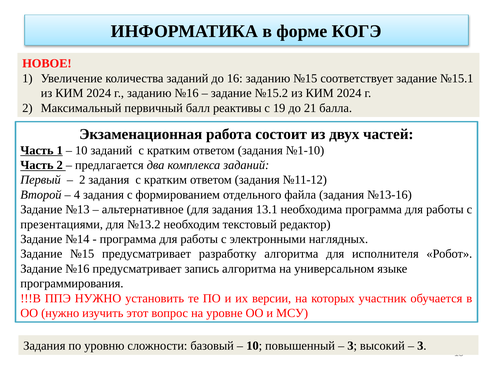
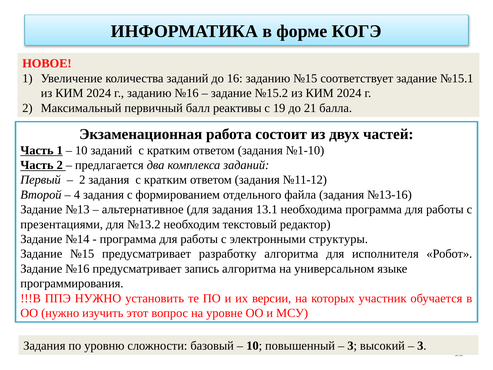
наглядных: наглядных -> структуры (338, 239)
